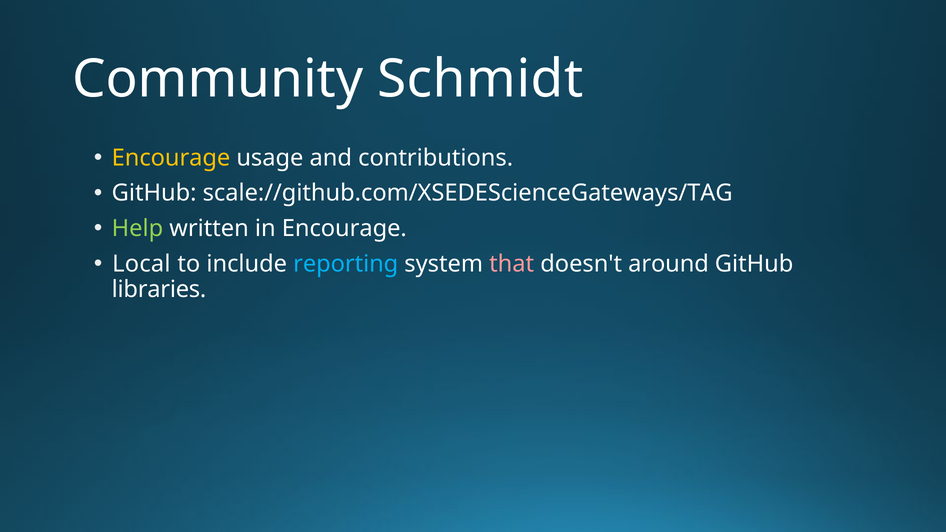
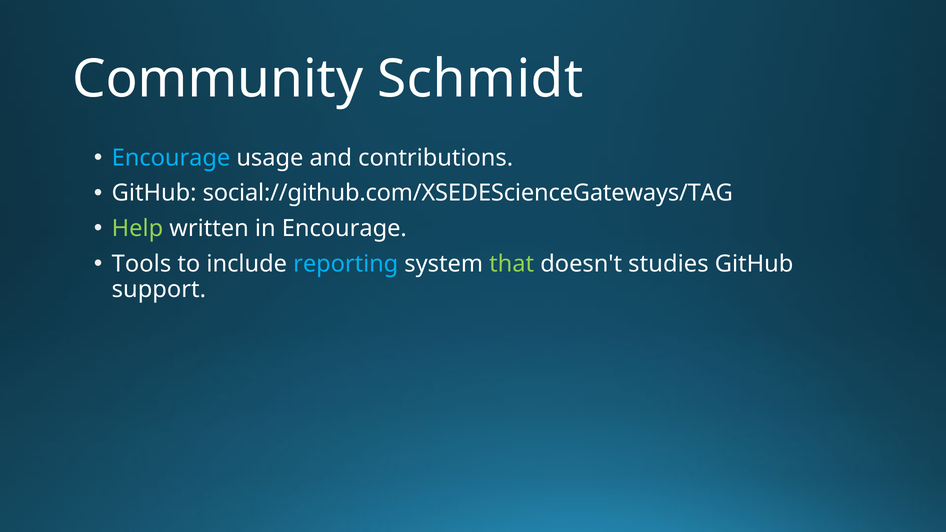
Encourage colour: yellow -> light blue (171, 158)
scale://github.com/XSEDEScienceGateways/TAG: scale://github.com/XSEDEScienceGateways/TAG -> social://github.com/XSEDEScienceGateways/TAG (468, 193)
Local: Local -> Tools (141, 264)
that colour: pink -> light green (512, 264)
around: around -> studies (668, 264)
libraries: libraries -> support (159, 290)
